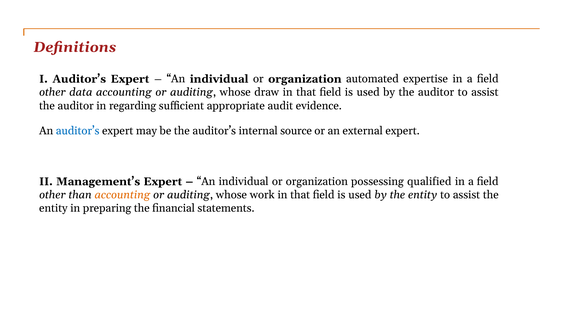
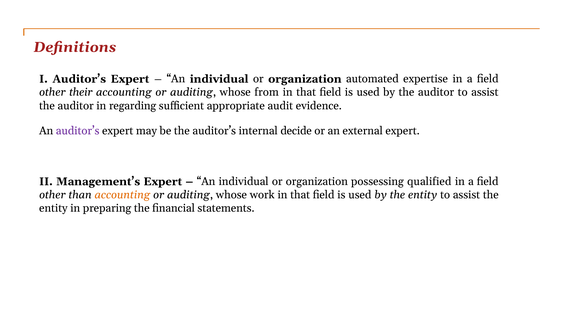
data: data -> their (81, 92)
draw: draw -> from (267, 92)
auditor’s colour: blue -> purple (78, 131)
source: source -> decide (296, 131)
